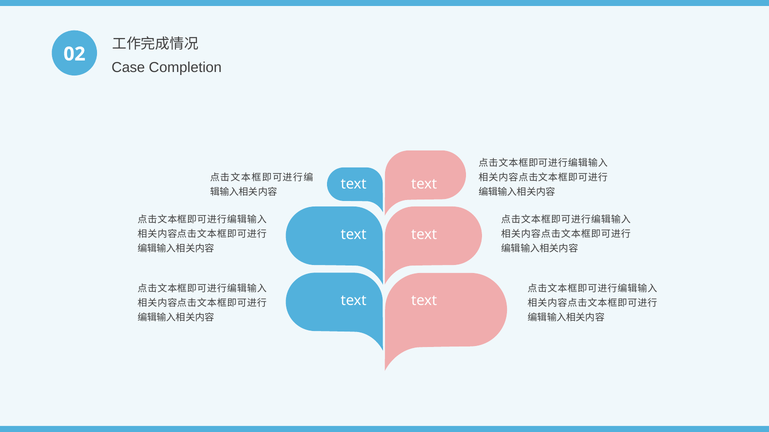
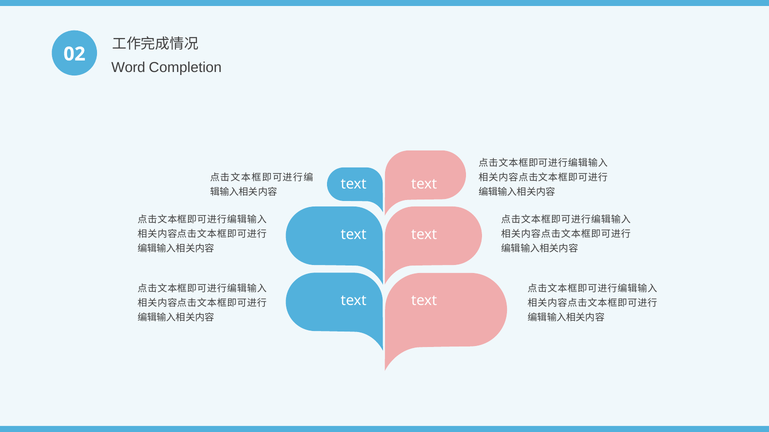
Case: Case -> Word (128, 67)
